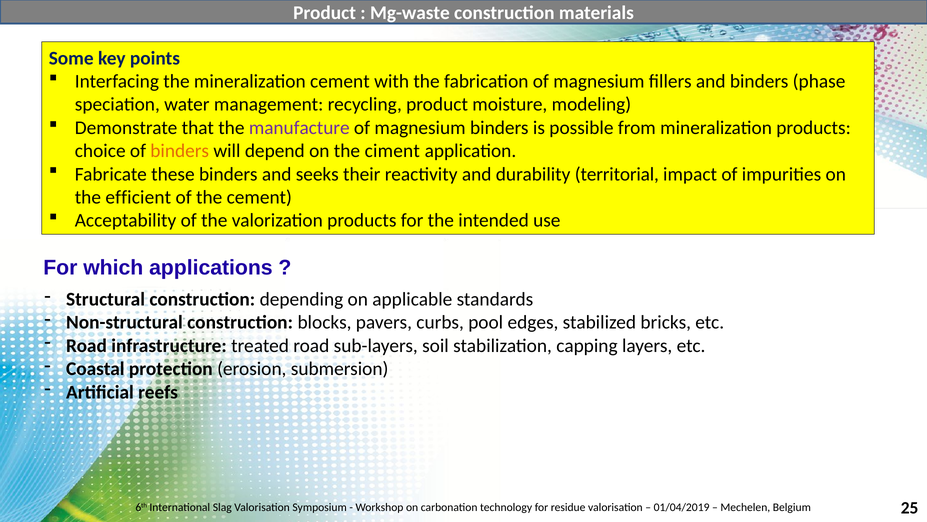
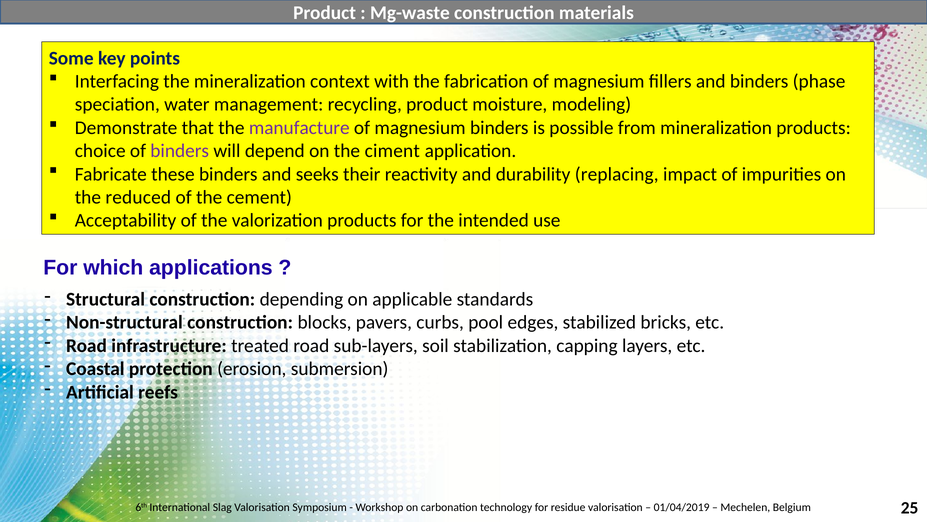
mineralization cement: cement -> context (340, 81)
binders colour: orange -> purple (180, 151)
territorial: territorial -> replacing (617, 174)
efficient: efficient -> reduced (138, 197)
